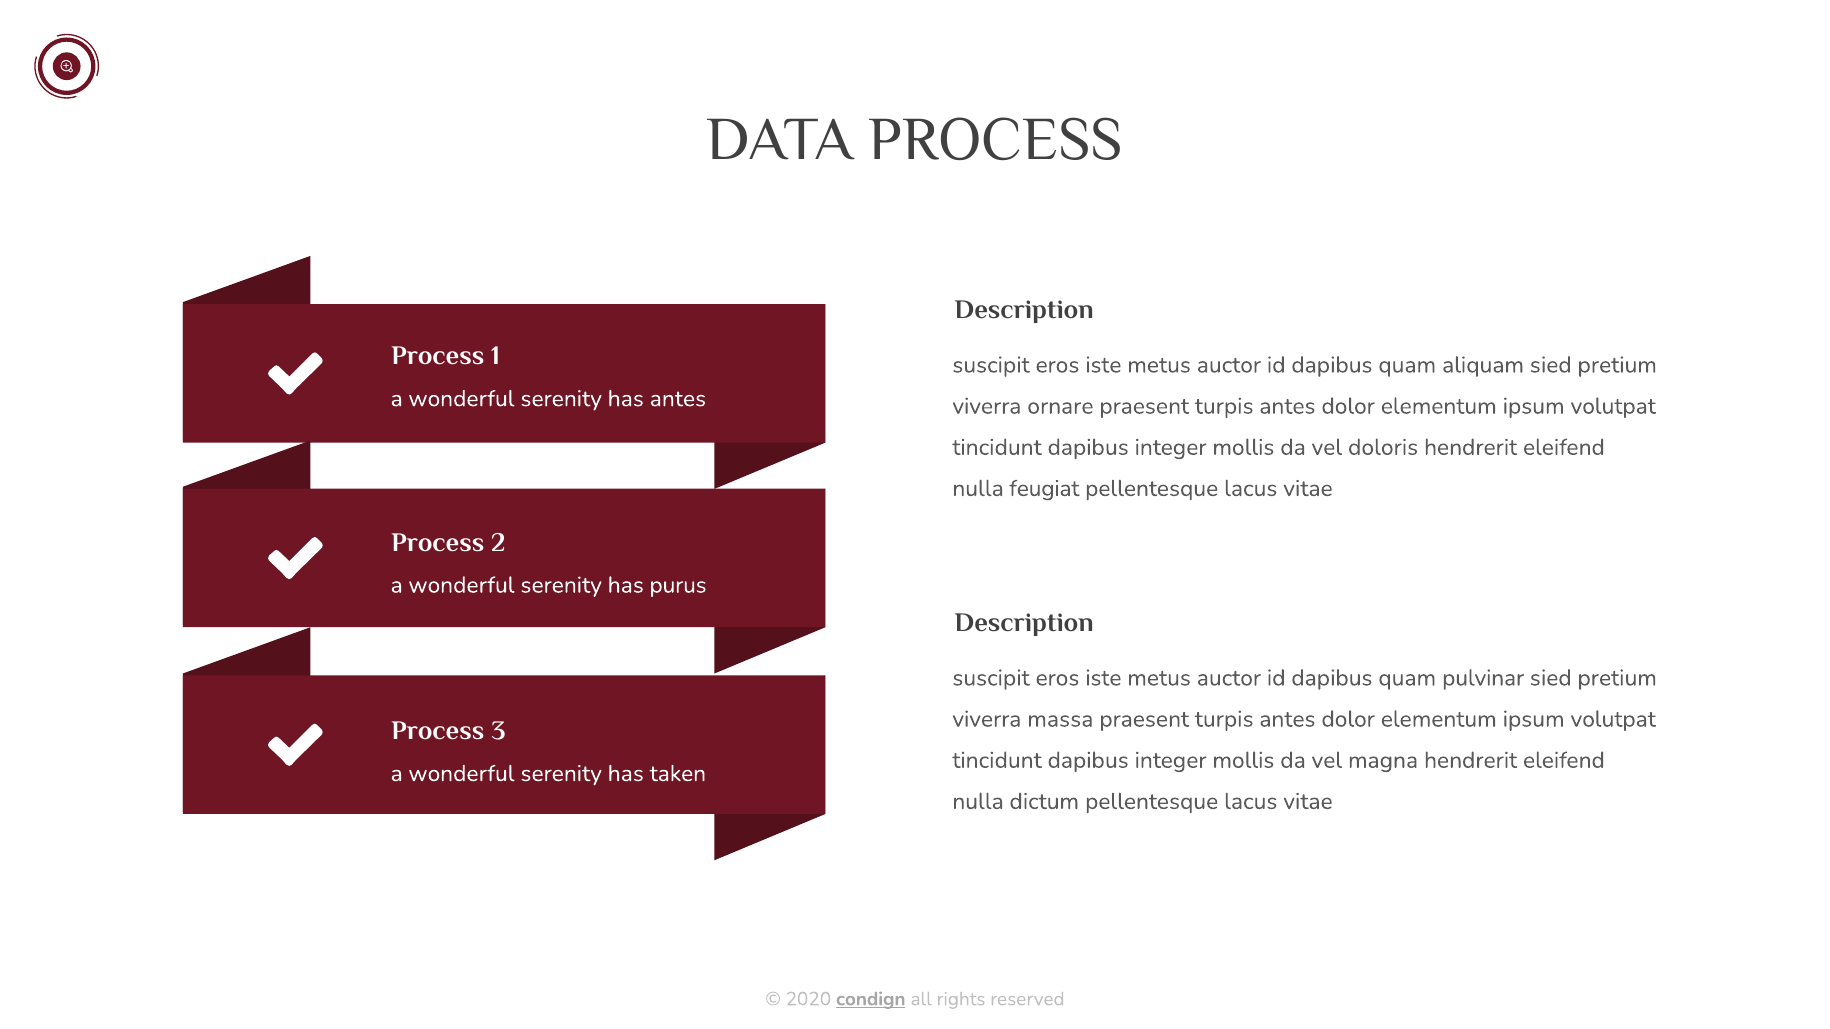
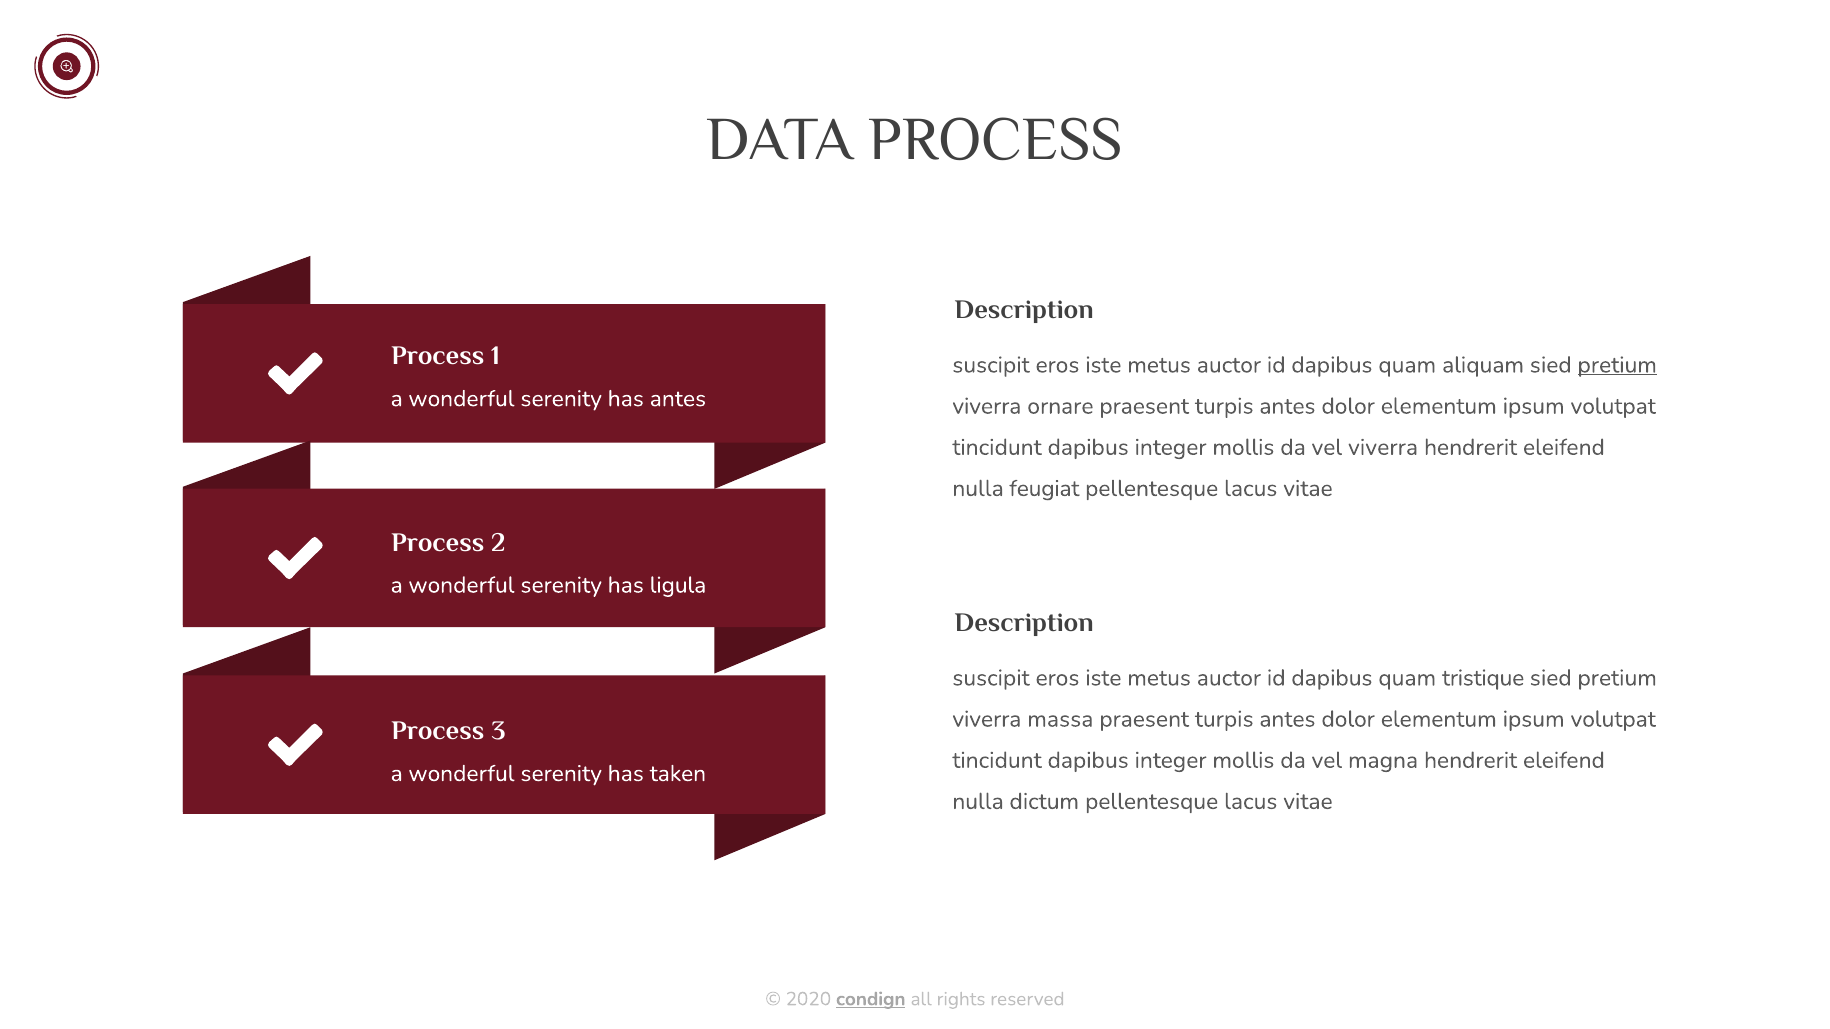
pretium underline: none -> present (1617, 365)
vel doloris: doloris -> viverra (1383, 447)
purus: purus -> ligula (678, 585)
pulvinar: pulvinar -> tristique (1483, 678)
